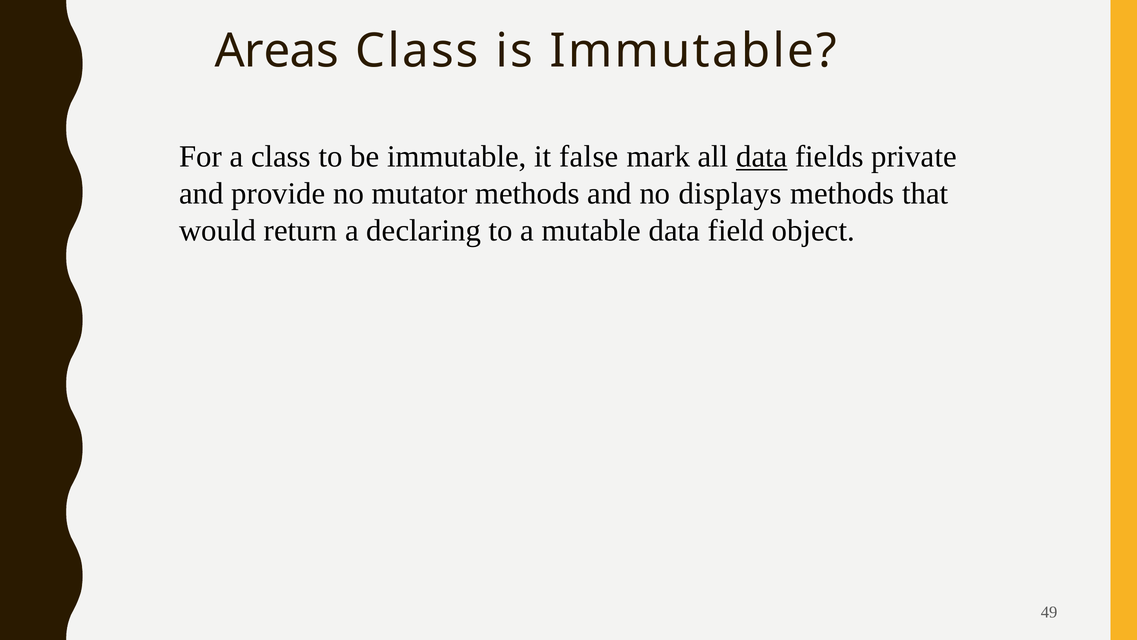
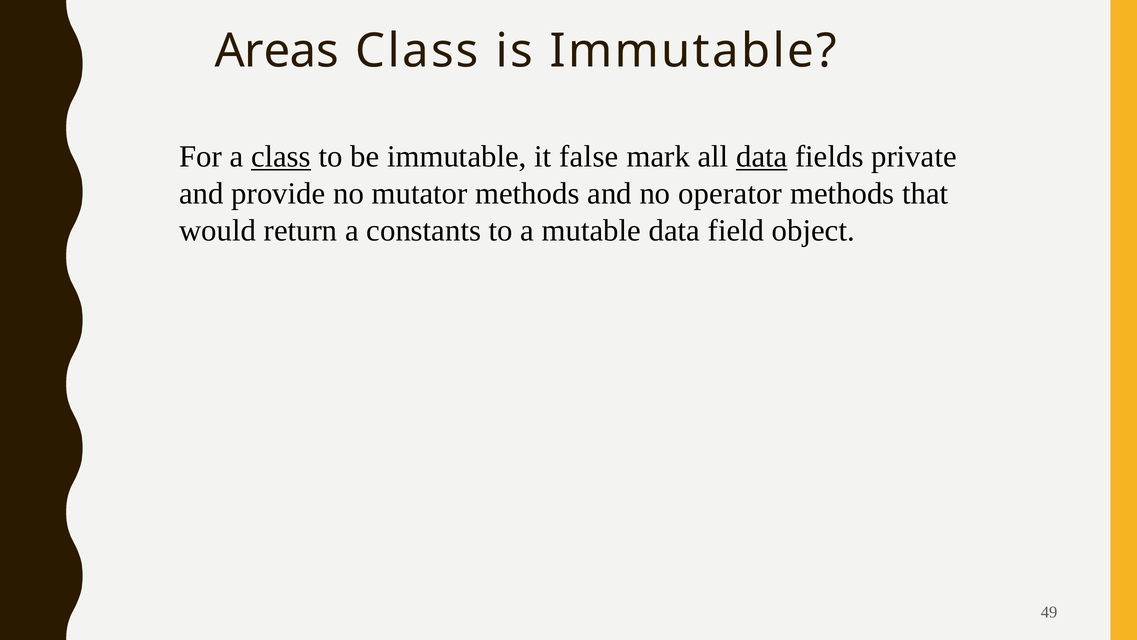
class underline: none -> present (281, 156)
displays: displays -> operator (730, 193)
declaring: declaring -> constants (424, 230)
